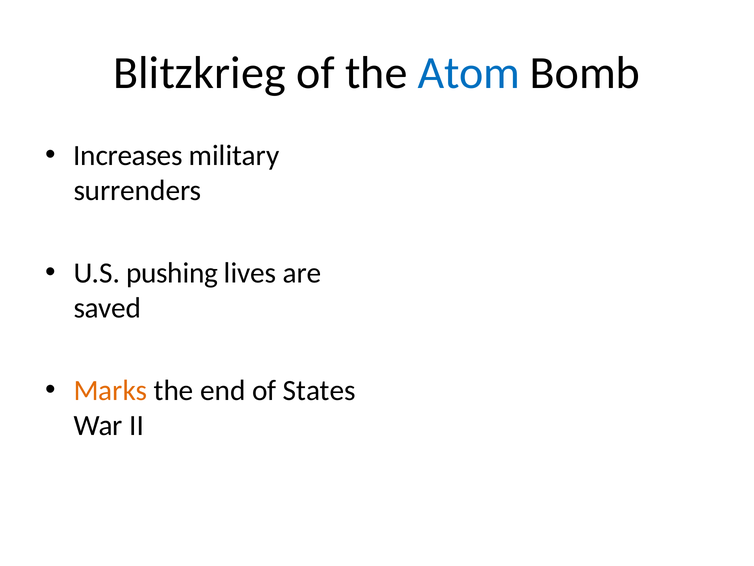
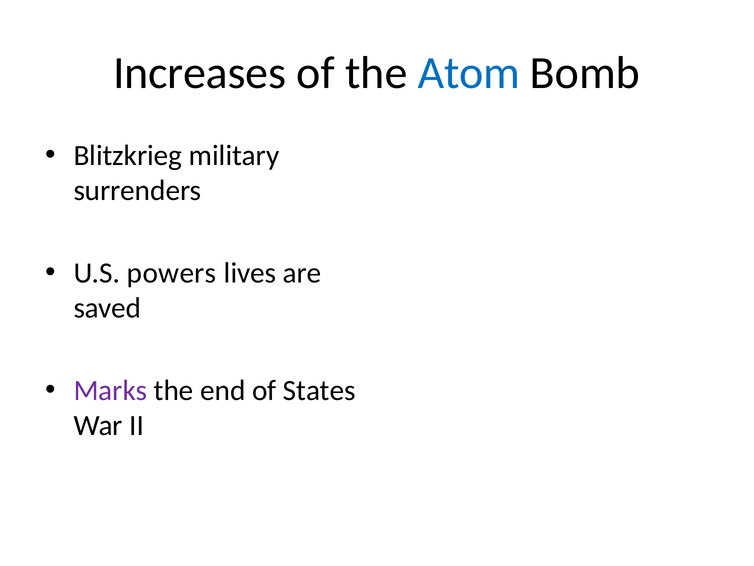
Blitzkrieg: Blitzkrieg -> Increases (200, 73)
Increases: Increases -> Blitzkrieg (128, 155)
pushing: pushing -> powers (172, 273)
Marks colour: orange -> purple (110, 390)
